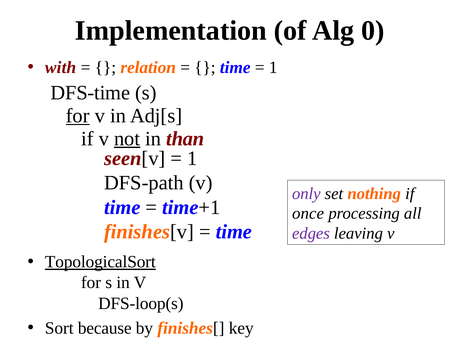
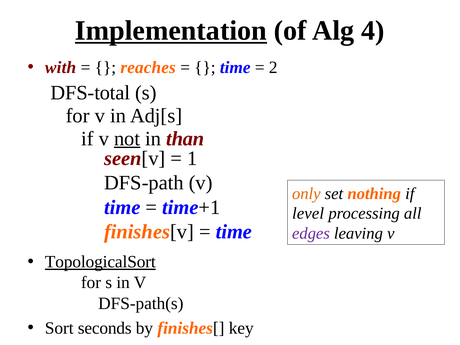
Implementation underline: none -> present (171, 31)
0: 0 -> 4 (373, 31)
relation: relation -> reaches (148, 68)
1: 1 -> 2 (273, 68)
DFS-time: DFS-time -> DFS-total (90, 93)
for underline: present -> none (78, 116)
only colour: purple -> orange (306, 194)
once: once -> level (308, 213)
DFS-loop(s: DFS-loop(s -> DFS-path(s (141, 303)
because: because -> seconds (105, 328)
